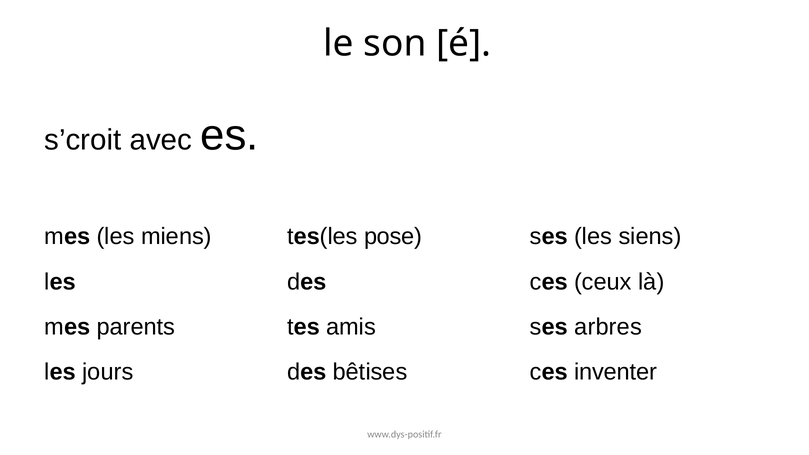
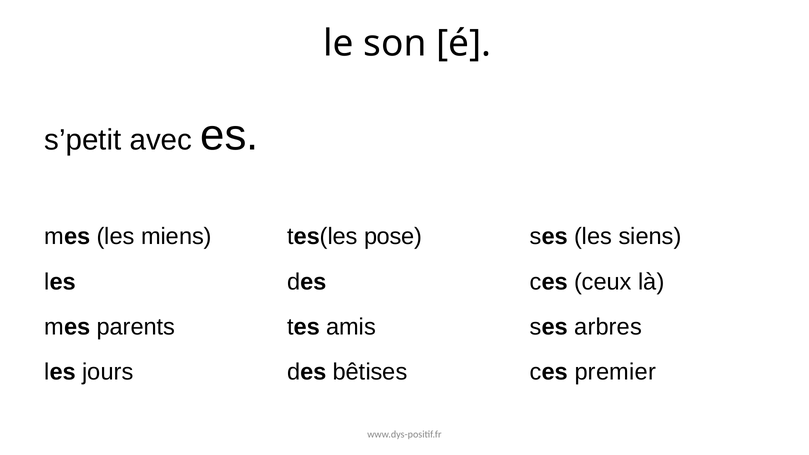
s’croit: s’croit -> s’petit (83, 140)
inventer: inventer -> premier (615, 372)
